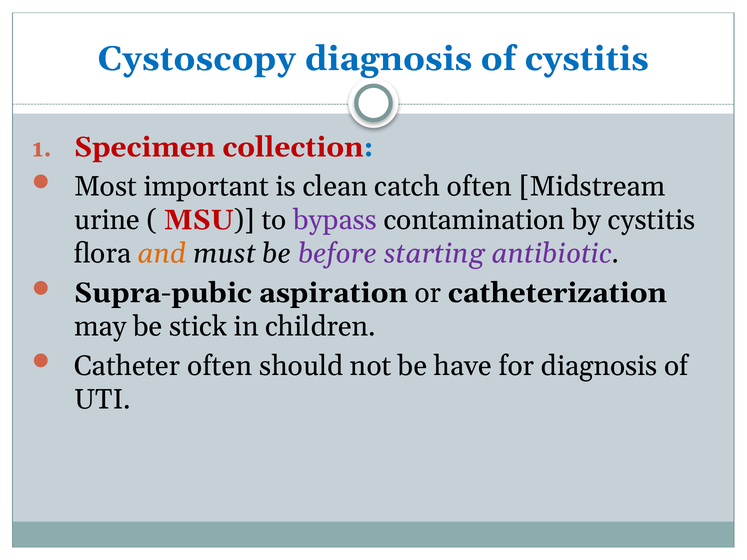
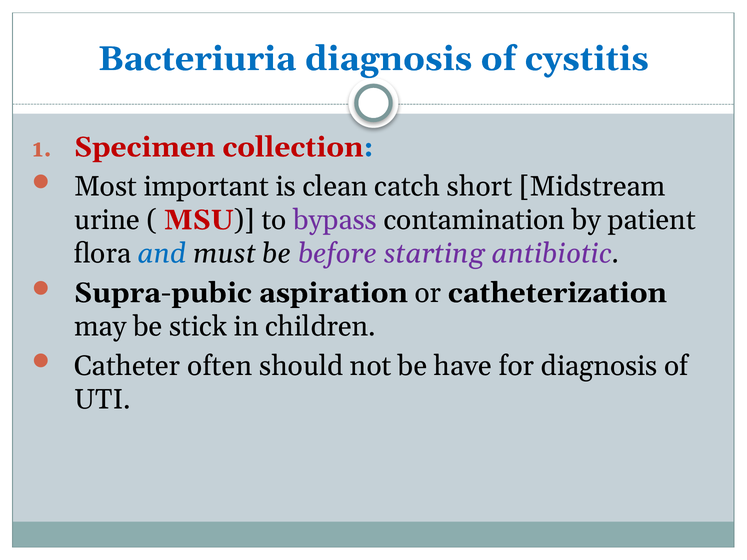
Cystoscopy: Cystoscopy -> Bacteriuria (197, 59)
catch often: often -> short (480, 186)
by cystitis: cystitis -> patient (652, 220)
and colour: orange -> blue (162, 254)
